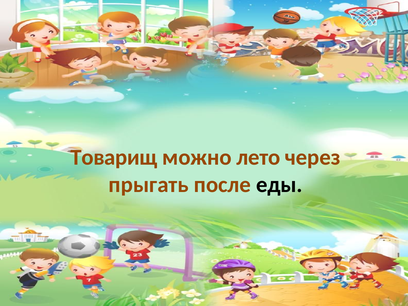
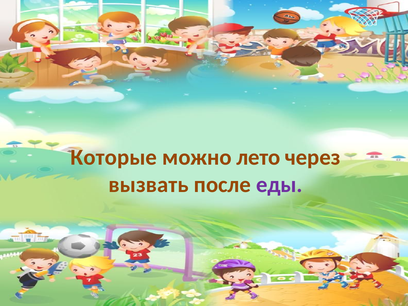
Товарищ: Товарищ -> Которые (114, 157)
прыгать: прыгать -> вызвать (149, 185)
еды colour: black -> purple (279, 185)
